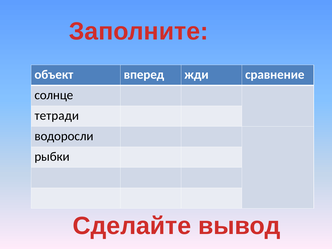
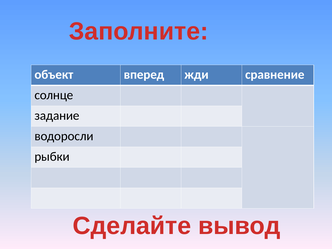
тетради: тетради -> задание (57, 116)
